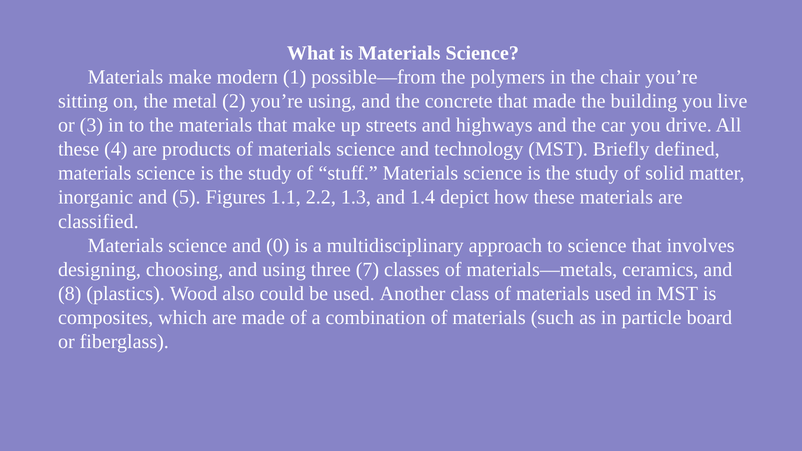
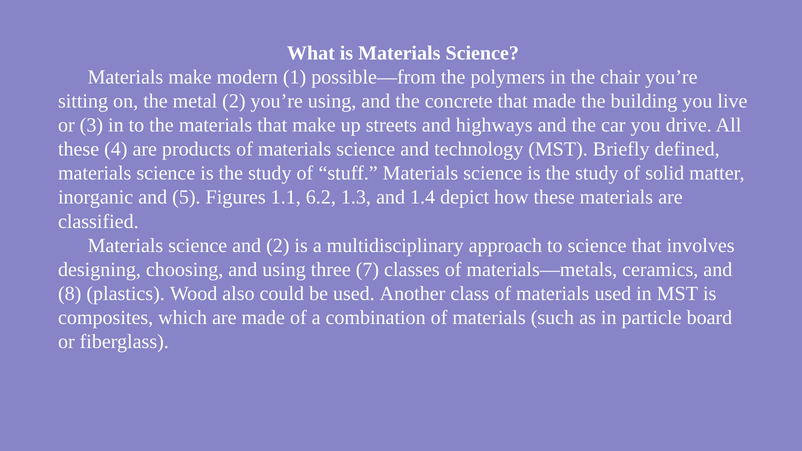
2.2: 2.2 -> 6.2 (321, 197)
and 0: 0 -> 2 (278, 246)
